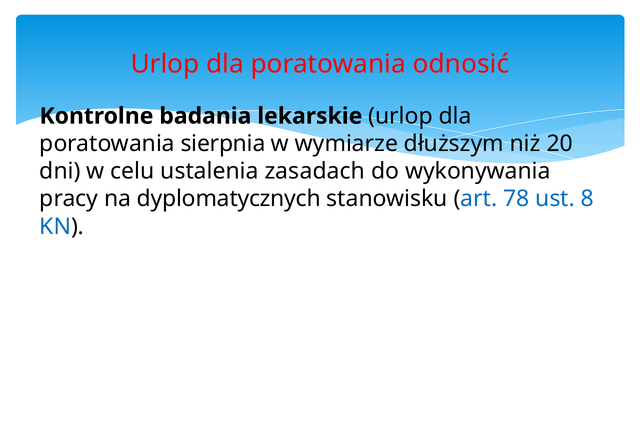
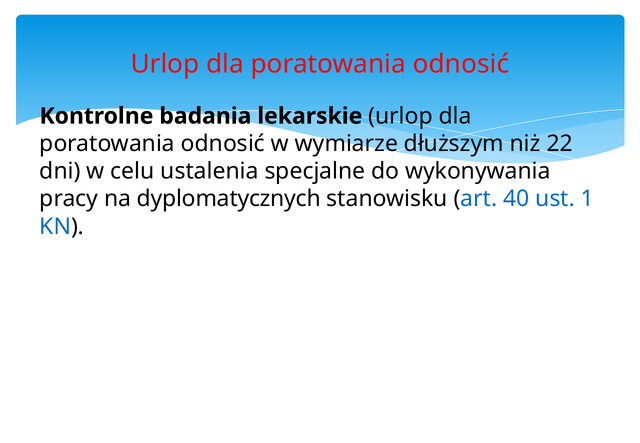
sierpnia: sierpnia -> odnosić (223, 144)
20: 20 -> 22 (560, 144)
zasadach: zasadach -> specjalne (315, 171)
78: 78 -> 40 (516, 199)
8: 8 -> 1 (587, 199)
